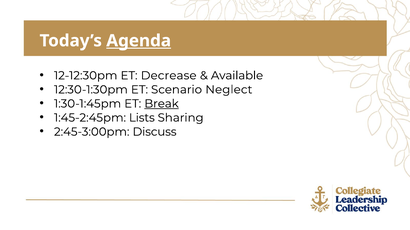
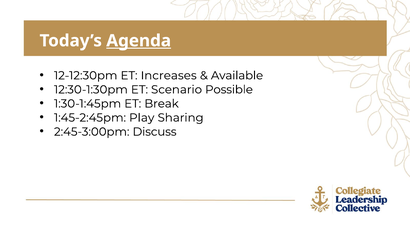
Decrease: Decrease -> Increases (169, 76)
Neglect: Neglect -> Possible (229, 90)
Break underline: present -> none (162, 104)
Lists: Lists -> Play (142, 118)
